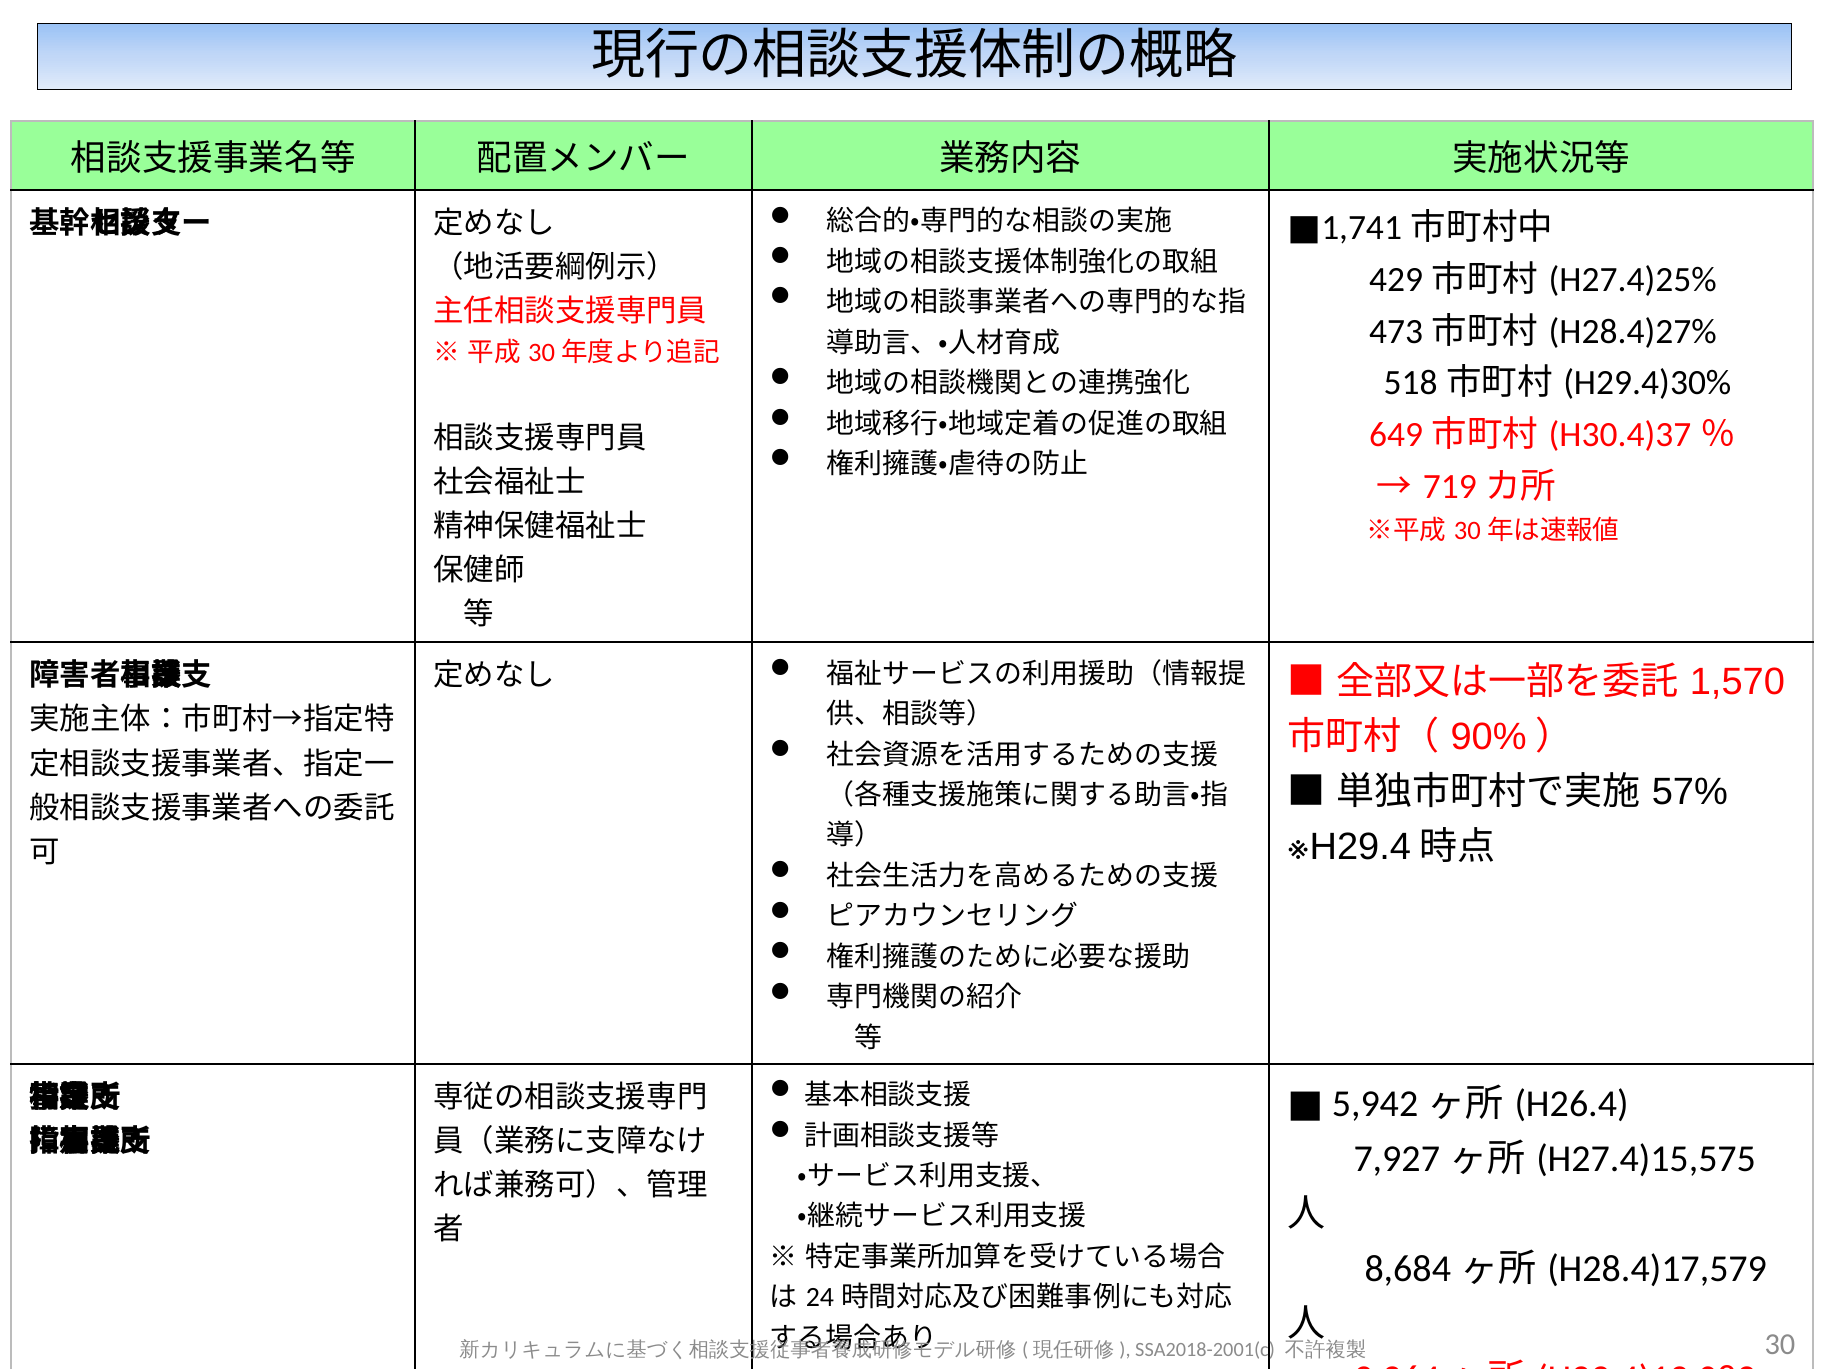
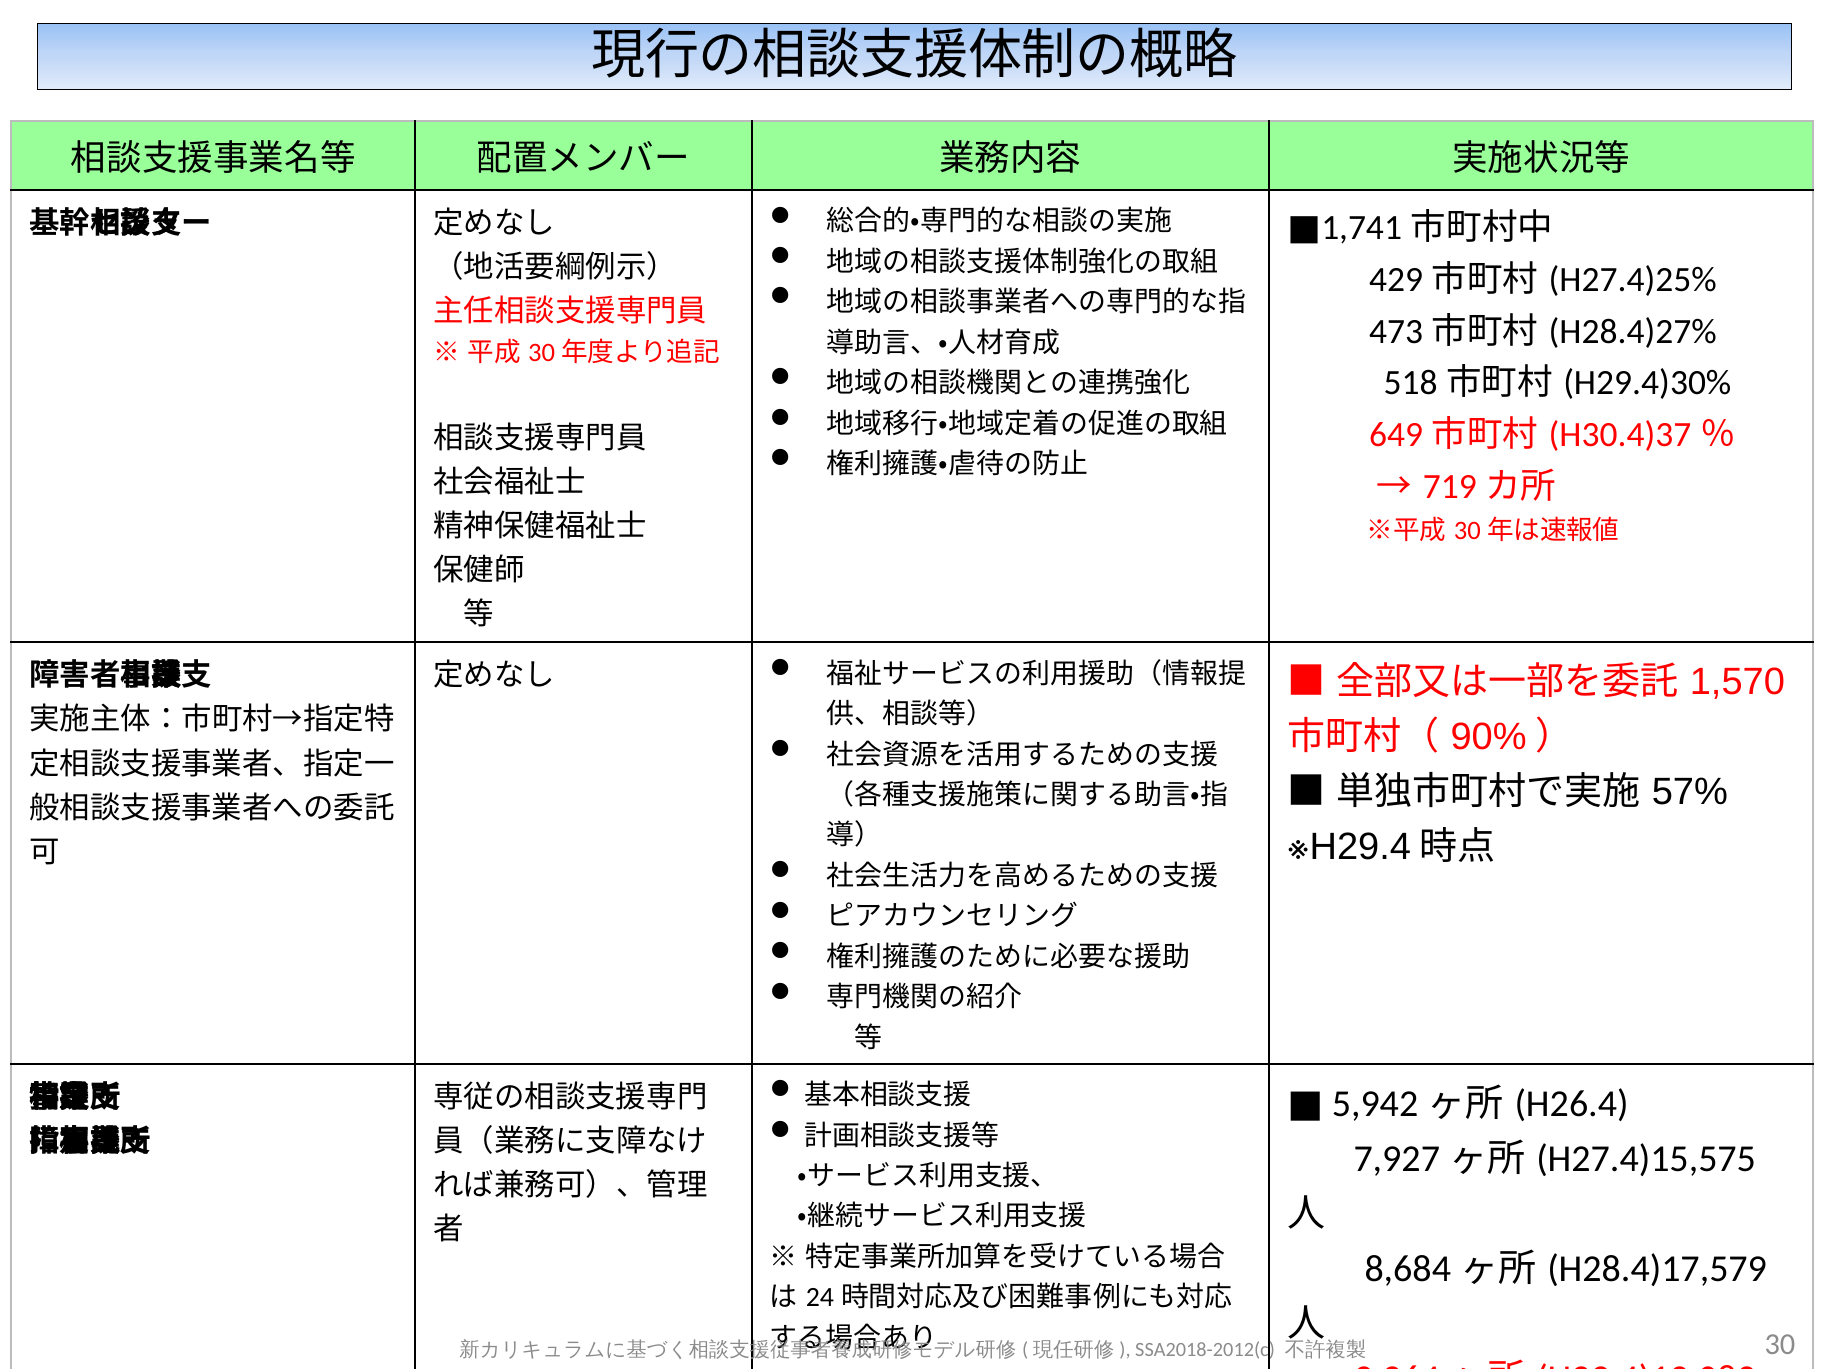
SSA2018-2001(c: SSA2018-2001(c -> SSA2018-2012(c (1205, 1350)
